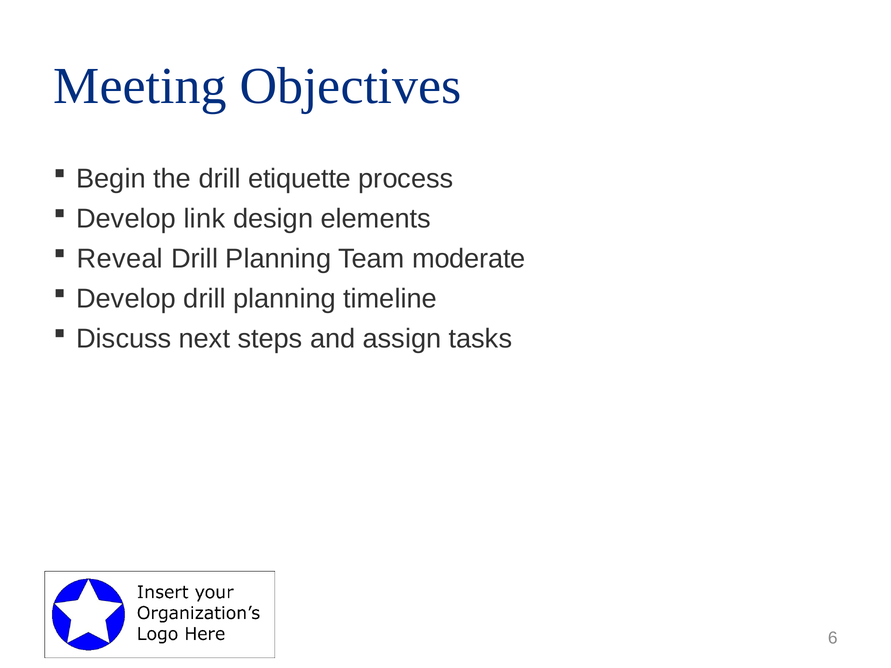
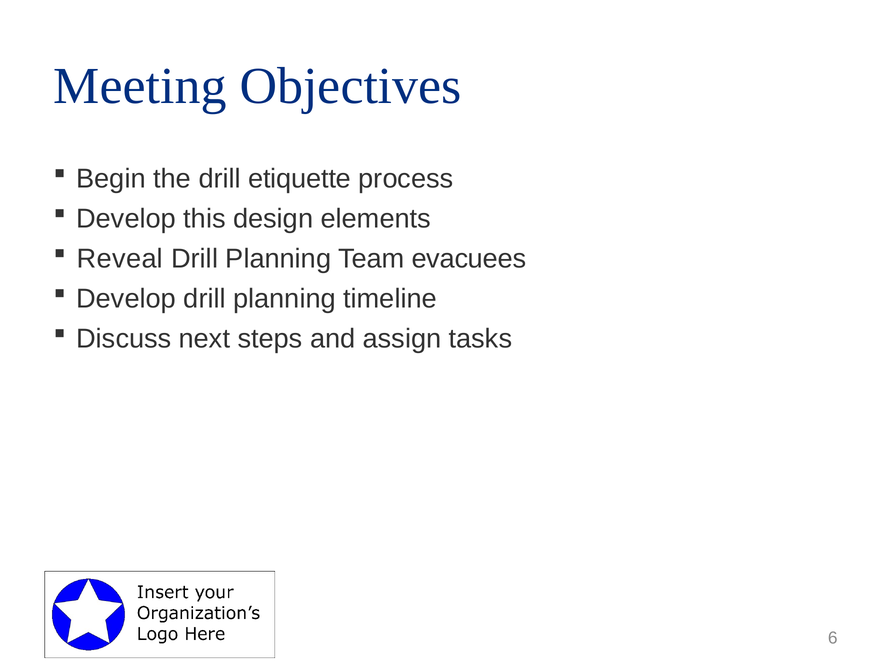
link: link -> this (205, 219)
moderate: moderate -> evacuees (469, 259)
